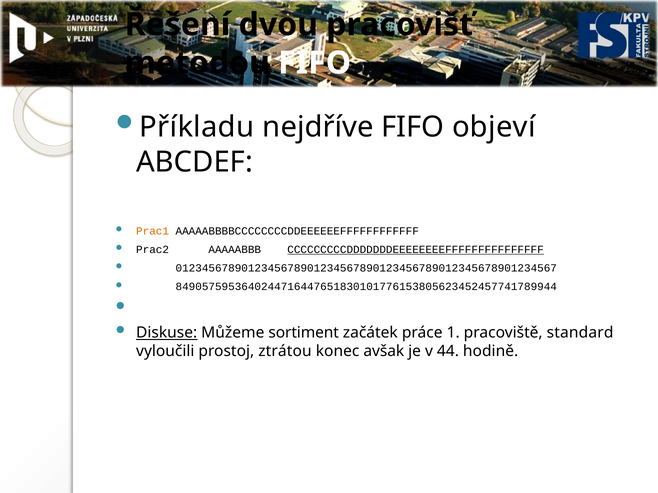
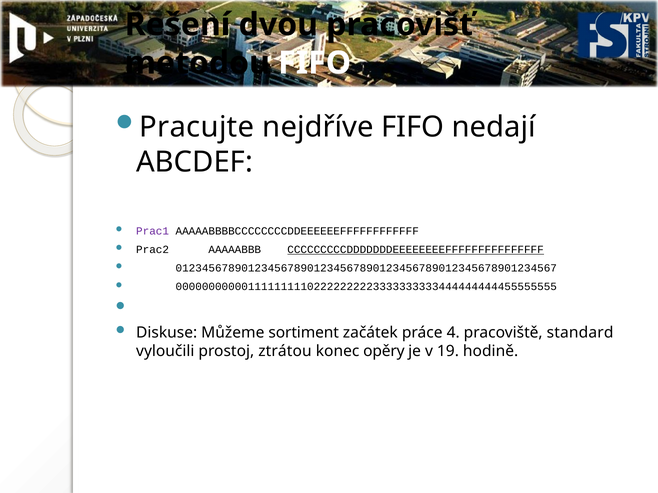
Příkladu: Příkladu -> Pracujte (197, 127)
objeví: objeví -> nedají (494, 127)
Prac1 colour: orange -> purple (153, 231)
8490575953640244716447651830101776153805623452457741789944: 8490575953640244716447651830101776153805623452457741789944 -> 0000000000011111111102222222223333333333444444444455555555 (366, 287)
Diskuse underline: present -> none (167, 333)
1: 1 -> 4 (453, 333)
avšak: avšak -> opěry (384, 352)
44: 44 -> 19 (448, 352)
